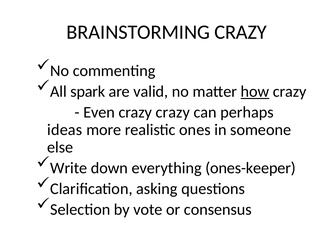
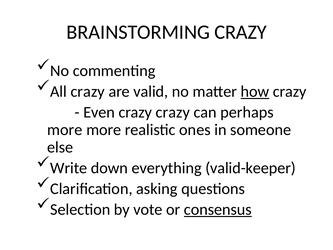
All spark: spark -> crazy (88, 92)
ideas: ideas -> more (65, 130)
ones-keeper: ones-keeper -> valid-keeper (251, 168)
consensus underline: none -> present (218, 209)
